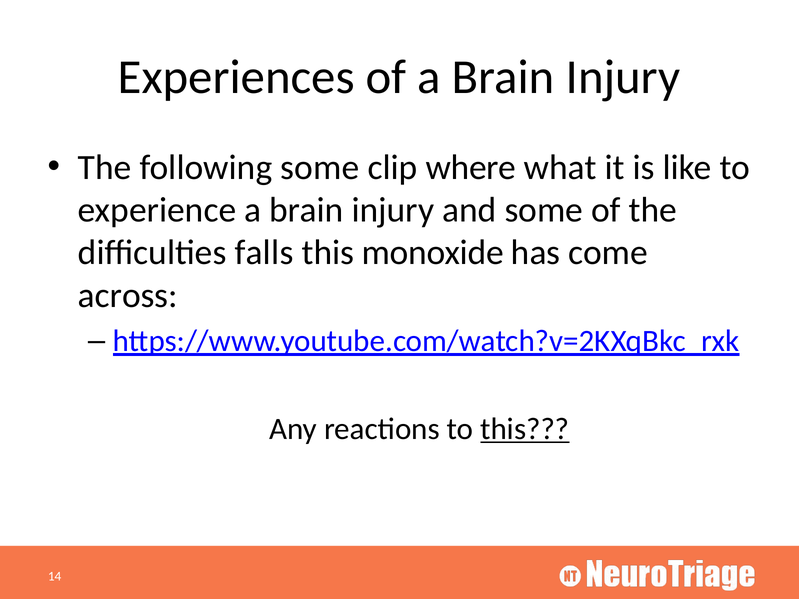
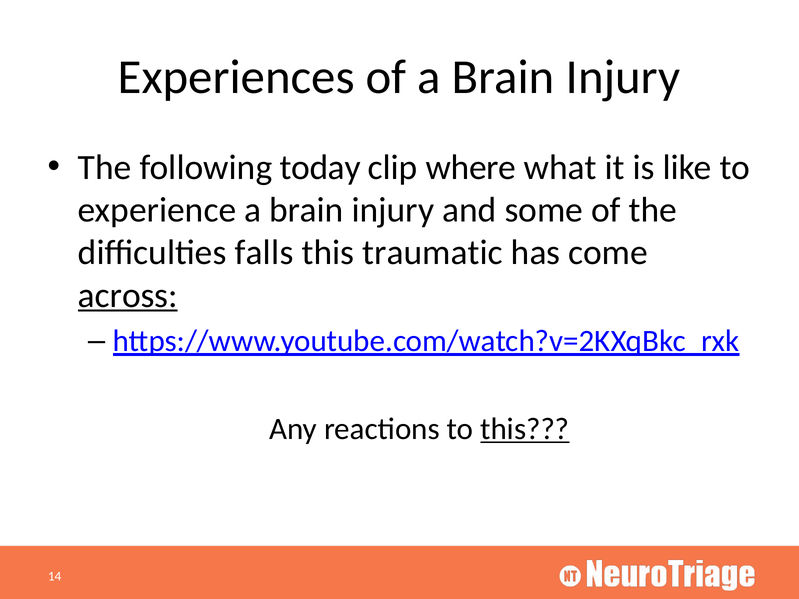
following some: some -> today (320, 168)
monoxide: monoxide -> traumatic (433, 253)
across underline: none -> present (128, 295)
